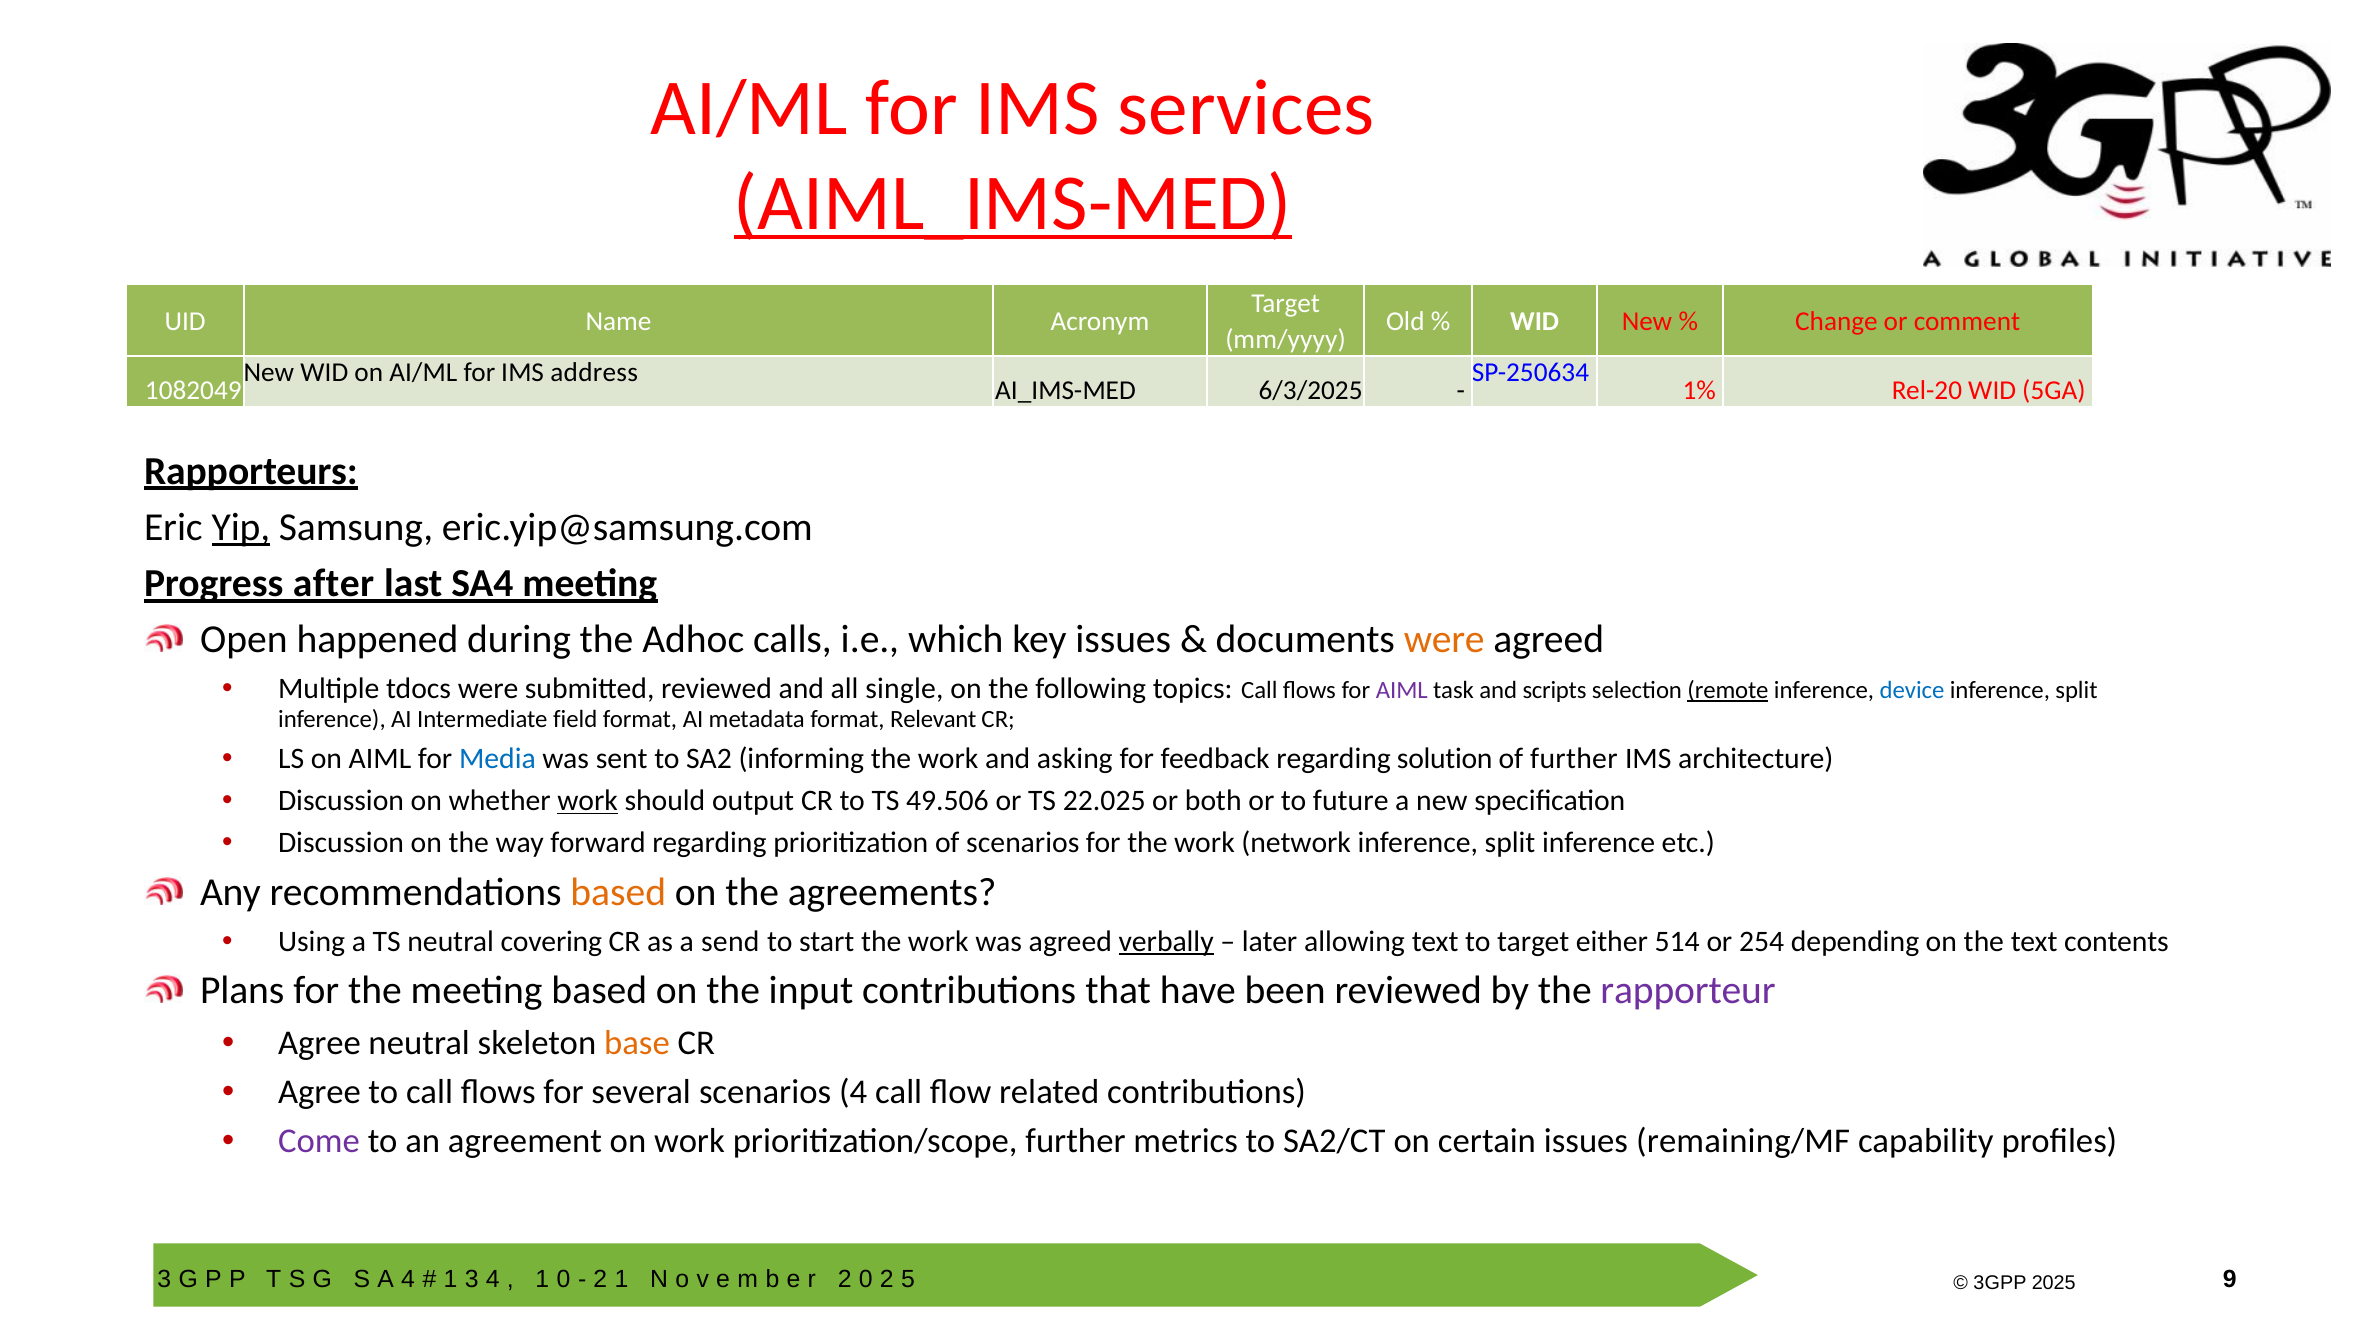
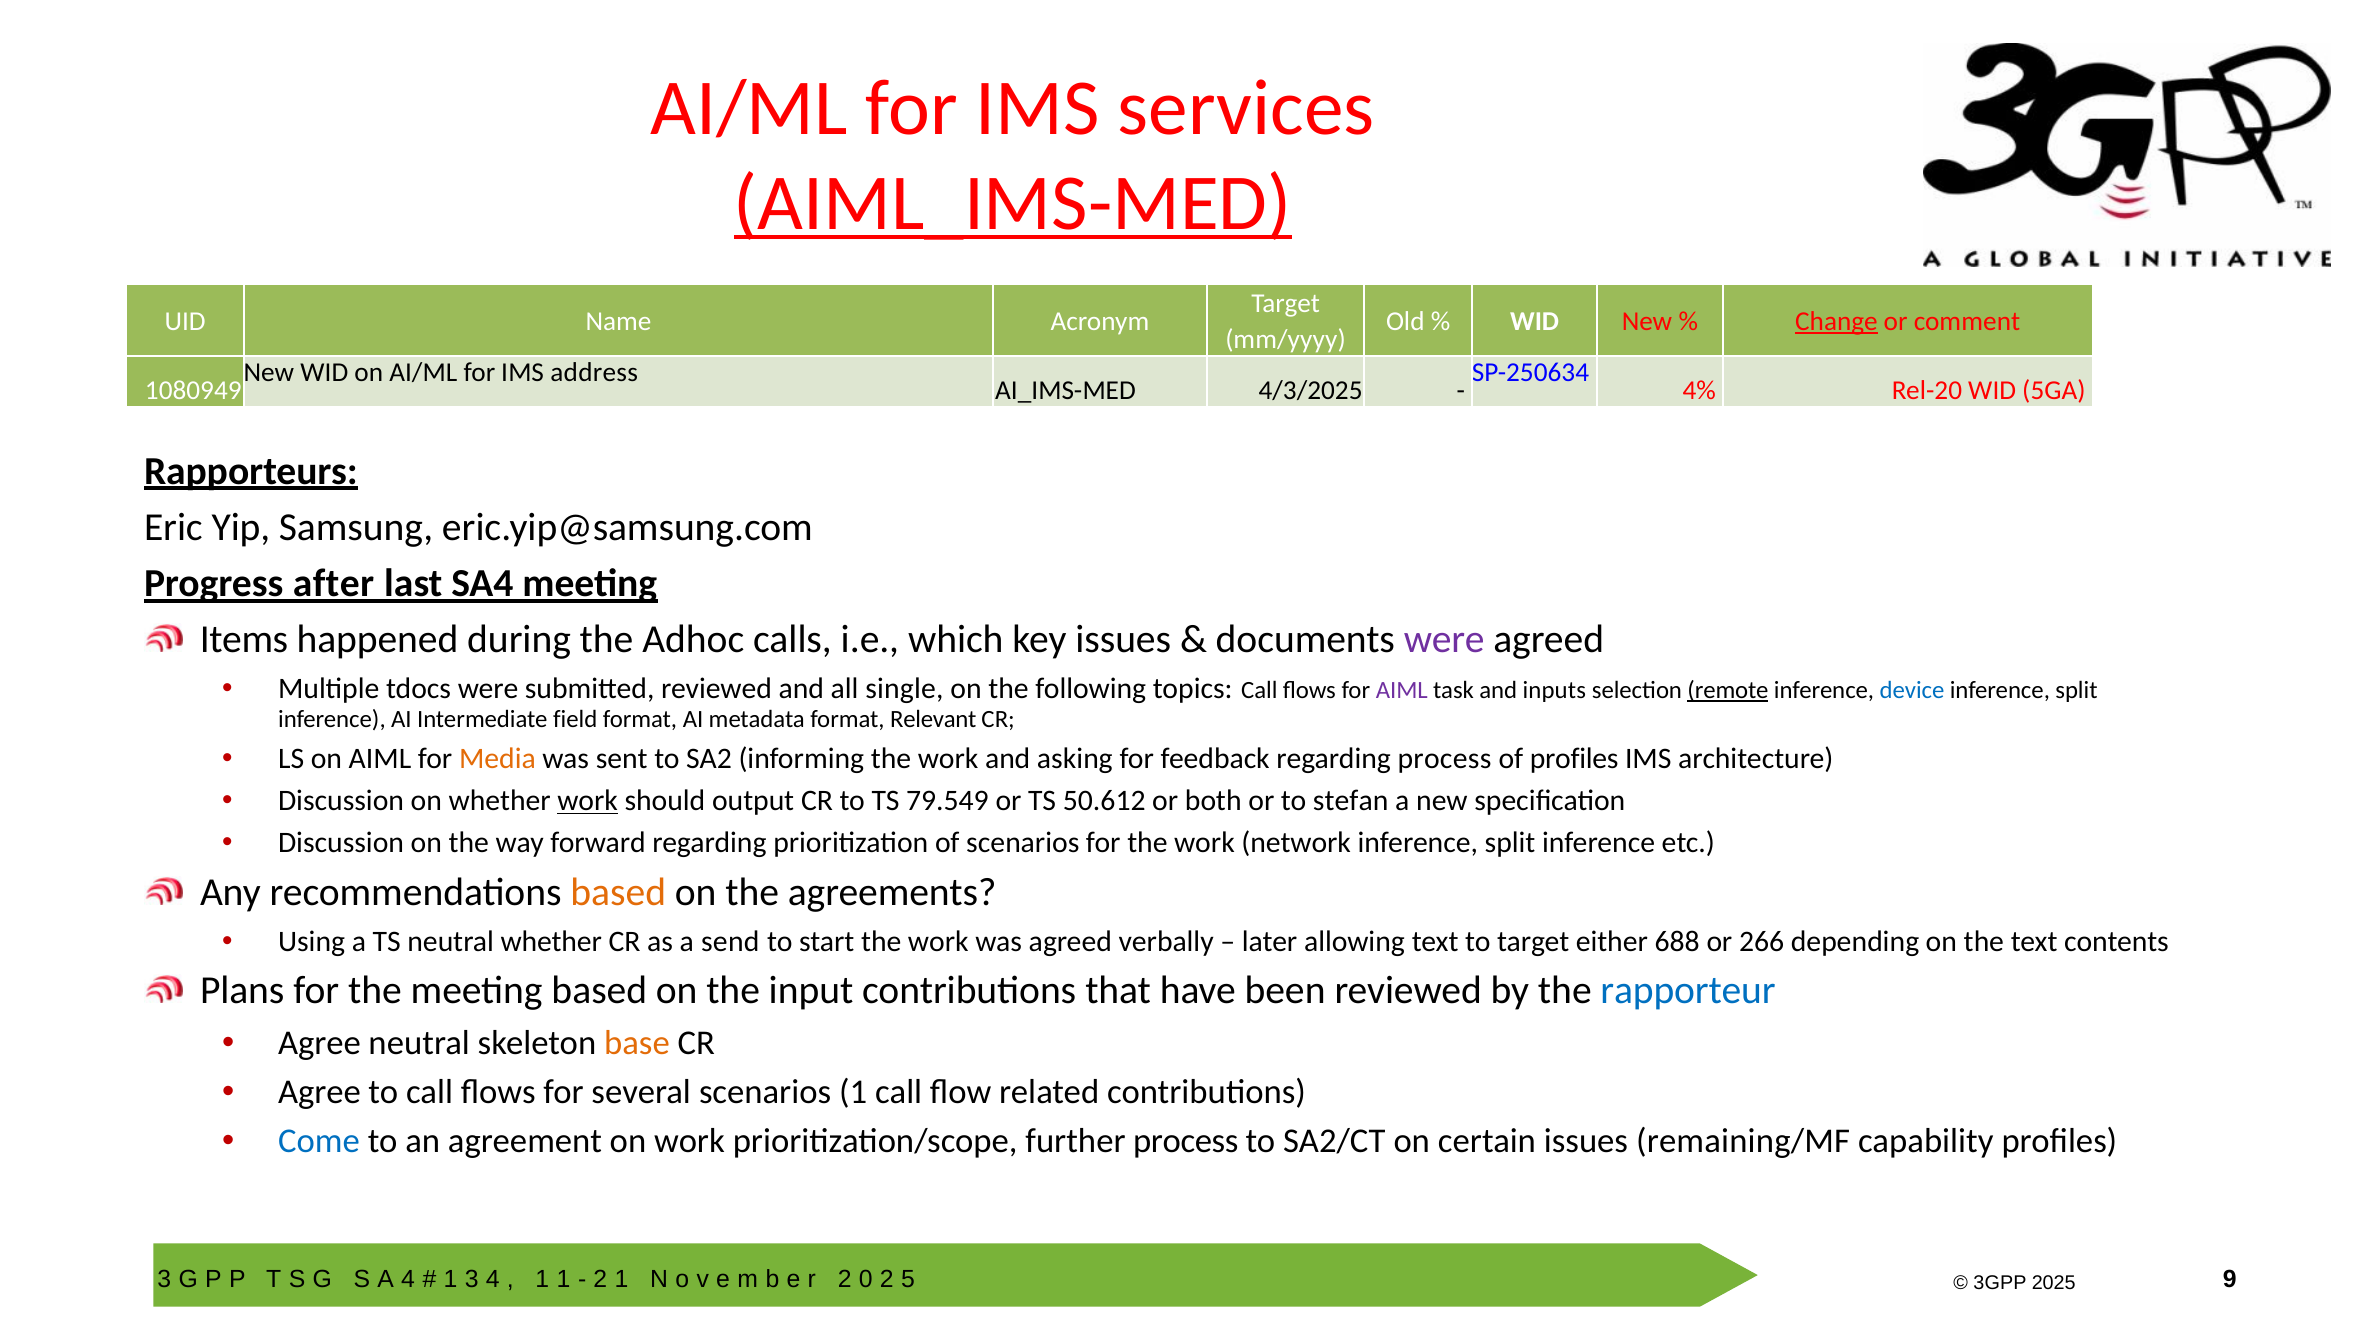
Change underline: none -> present (1836, 321)
1082049: 1082049 -> 1080949 (193, 391)
6/3/2025: 6/3/2025 -> 4/3/2025 (1311, 391)
1%: 1% -> 4% (1699, 391)
Yip underline: present -> none (241, 527)
Open: Open -> Items (244, 640)
were colour: orange -> purple (1444, 640)
scripts: scripts -> inputs (1554, 690)
Media colour: blue -> orange (497, 758)
regarding solution: solution -> process (1444, 758)
of further: further -> profiles (1574, 758)
49.506: 49.506 -> 79.549 (947, 801)
22.025: 22.025 -> 50.612 (1104, 801)
future: future -> stefan (1351, 801)
neutral covering: covering -> whether (551, 941)
verbally underline: present -> none (1166, 941)
514: 514 -> 688 (1677, 941)
254: 254 -> 266 (1762, 941)
rapporteur colour: purple -> blue (1688, 990)
scenarios 4: 4 -> 1 (853, 1092)
Come colour: purple -> blue (319, 1141)
further metrics: metrics -> process (1186, 1141)
0: 0 -> 1 (563, 1279)
